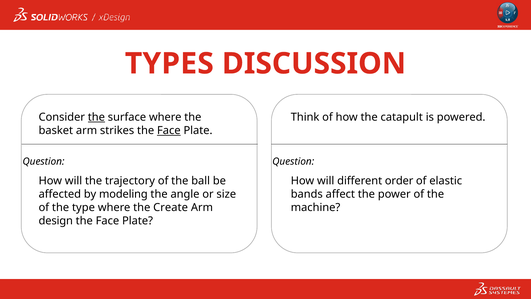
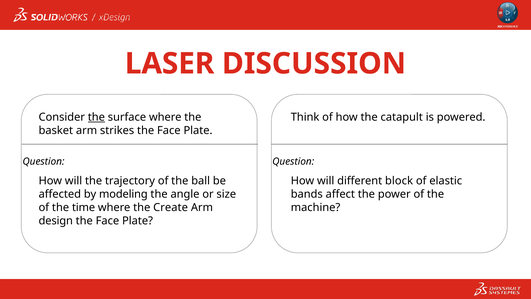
TYPES: TYPES -> LASER (170, 64)
Face underline: present -> none (169, 130)
order: order -> block (399, 181)
type: type -> time (84, 207)
